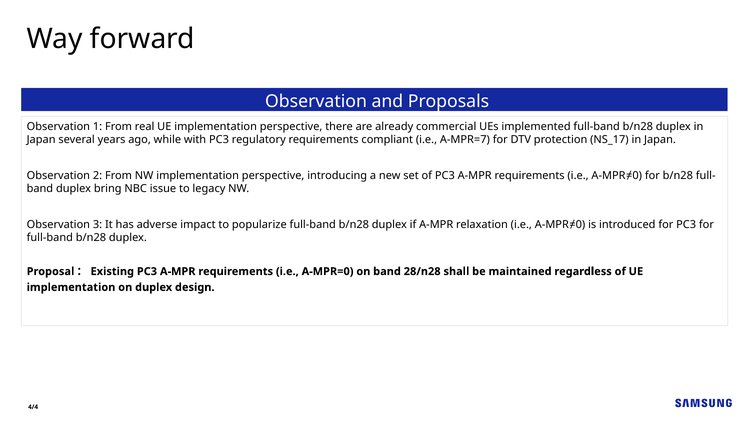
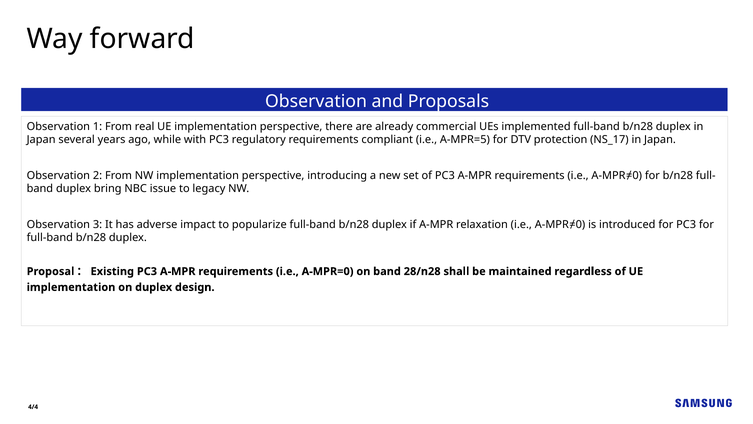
A-MPR=7: A-MPR=7 -> A-MPR=5 (465, 139)
